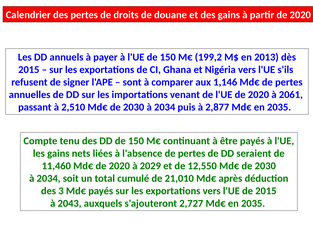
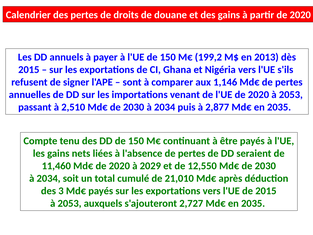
2020 à 2061: 2061 -> 2053 (291, 95)
2043: 2043 -> 2053 (70, 203)
